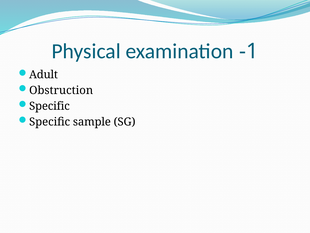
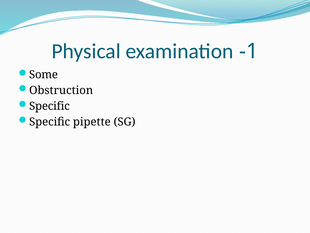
Adult: Adult -> Some (44, 75)
sample: sample -> pipette (92, 122)
